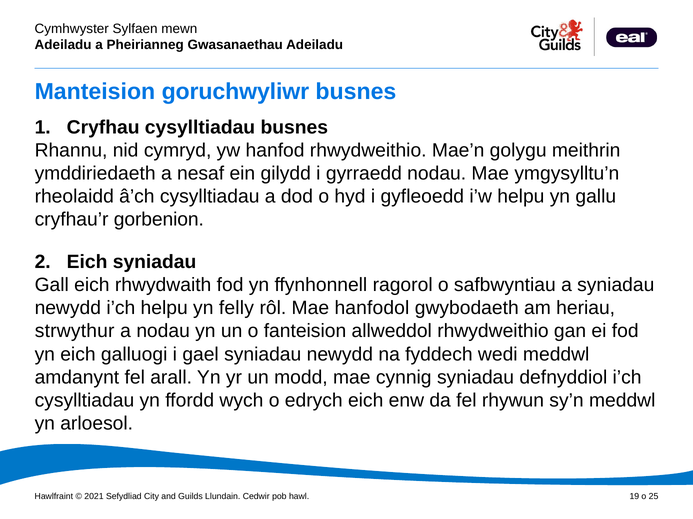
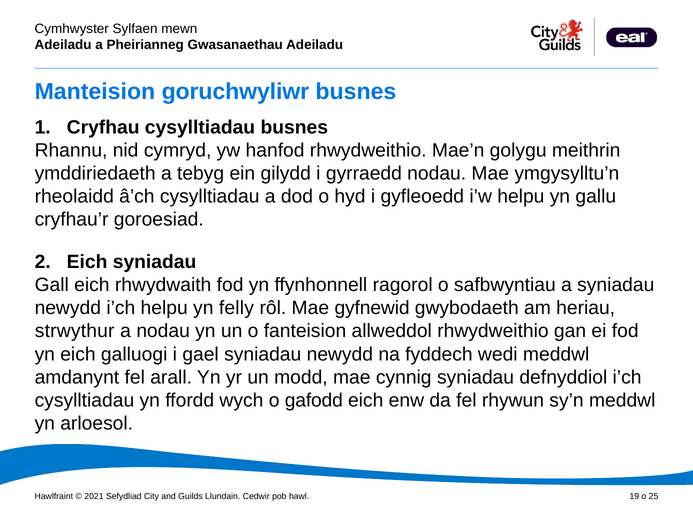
nesaf: nesaf -> tebyg (201, 174)
gorbenion: gorbenion -> goroesiad (159, 220)
hanfodol: hanfodol -> gyfnewid (372, 309)
edrych: edrych -> gafodd (314, 401)
